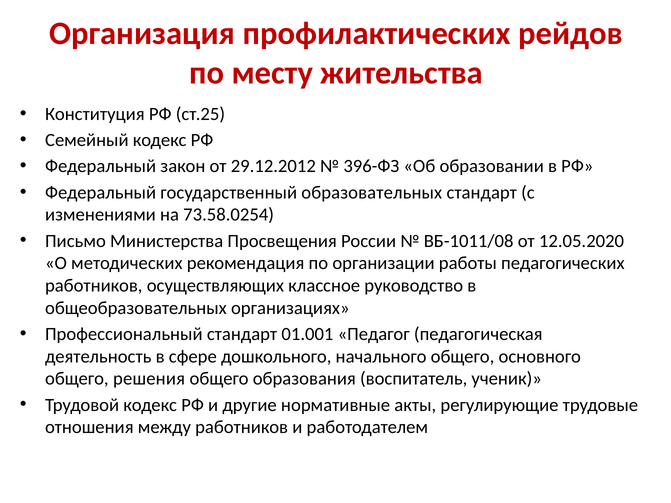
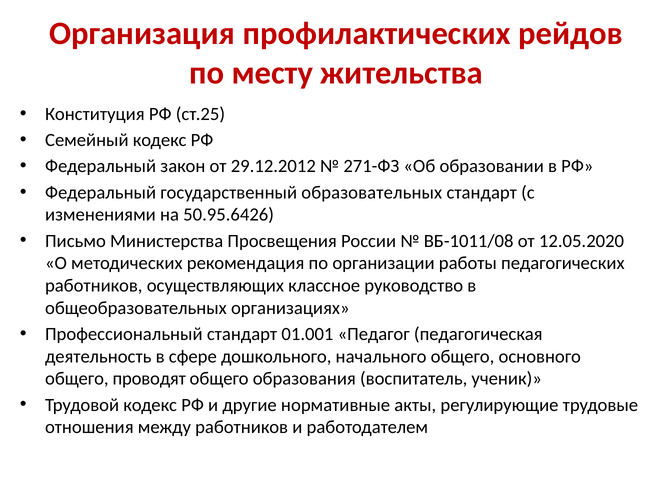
396-ФЗ: 396-ФЗ -> 271-ФЗ (371, 166)
73.58.0254: 73.58.0254 -> 50.95.6426 (229, 215)
решения: решения -> проводят (149, 379)
